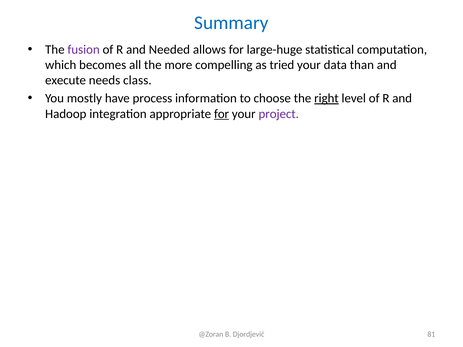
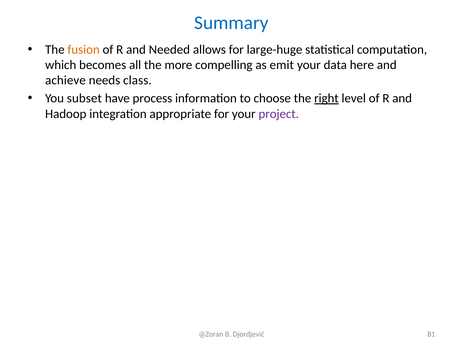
fusion colour: purple -> orange (84, 50)
tried: tried -> emit (282, 65)
than: than -> here (362, 65)
execute: execute -> achieve (65, 80)
mostly: mostly -> subset (84, 98)
for underline: present -> none (222, 114)
